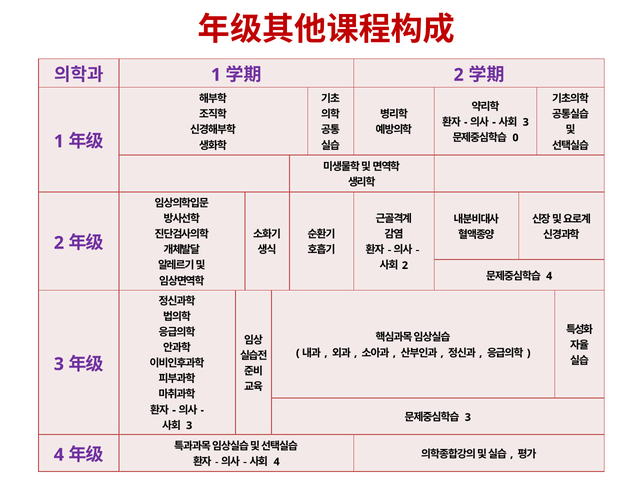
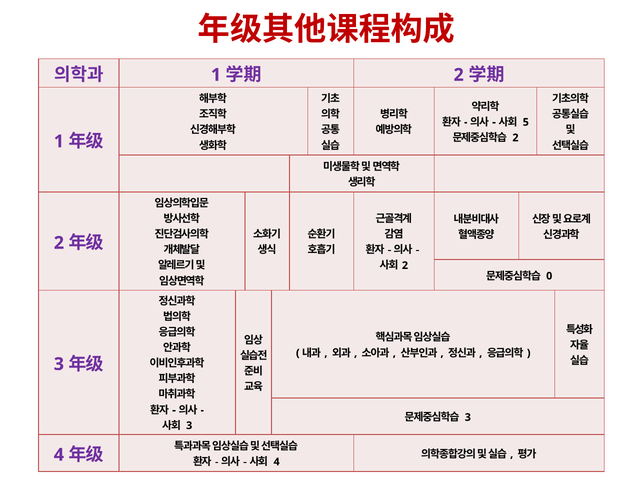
3: 3 -> 5 (526, 122)
0: 0 -> 2 (515, 138)
4: 4 -> 0 (549, 276)
